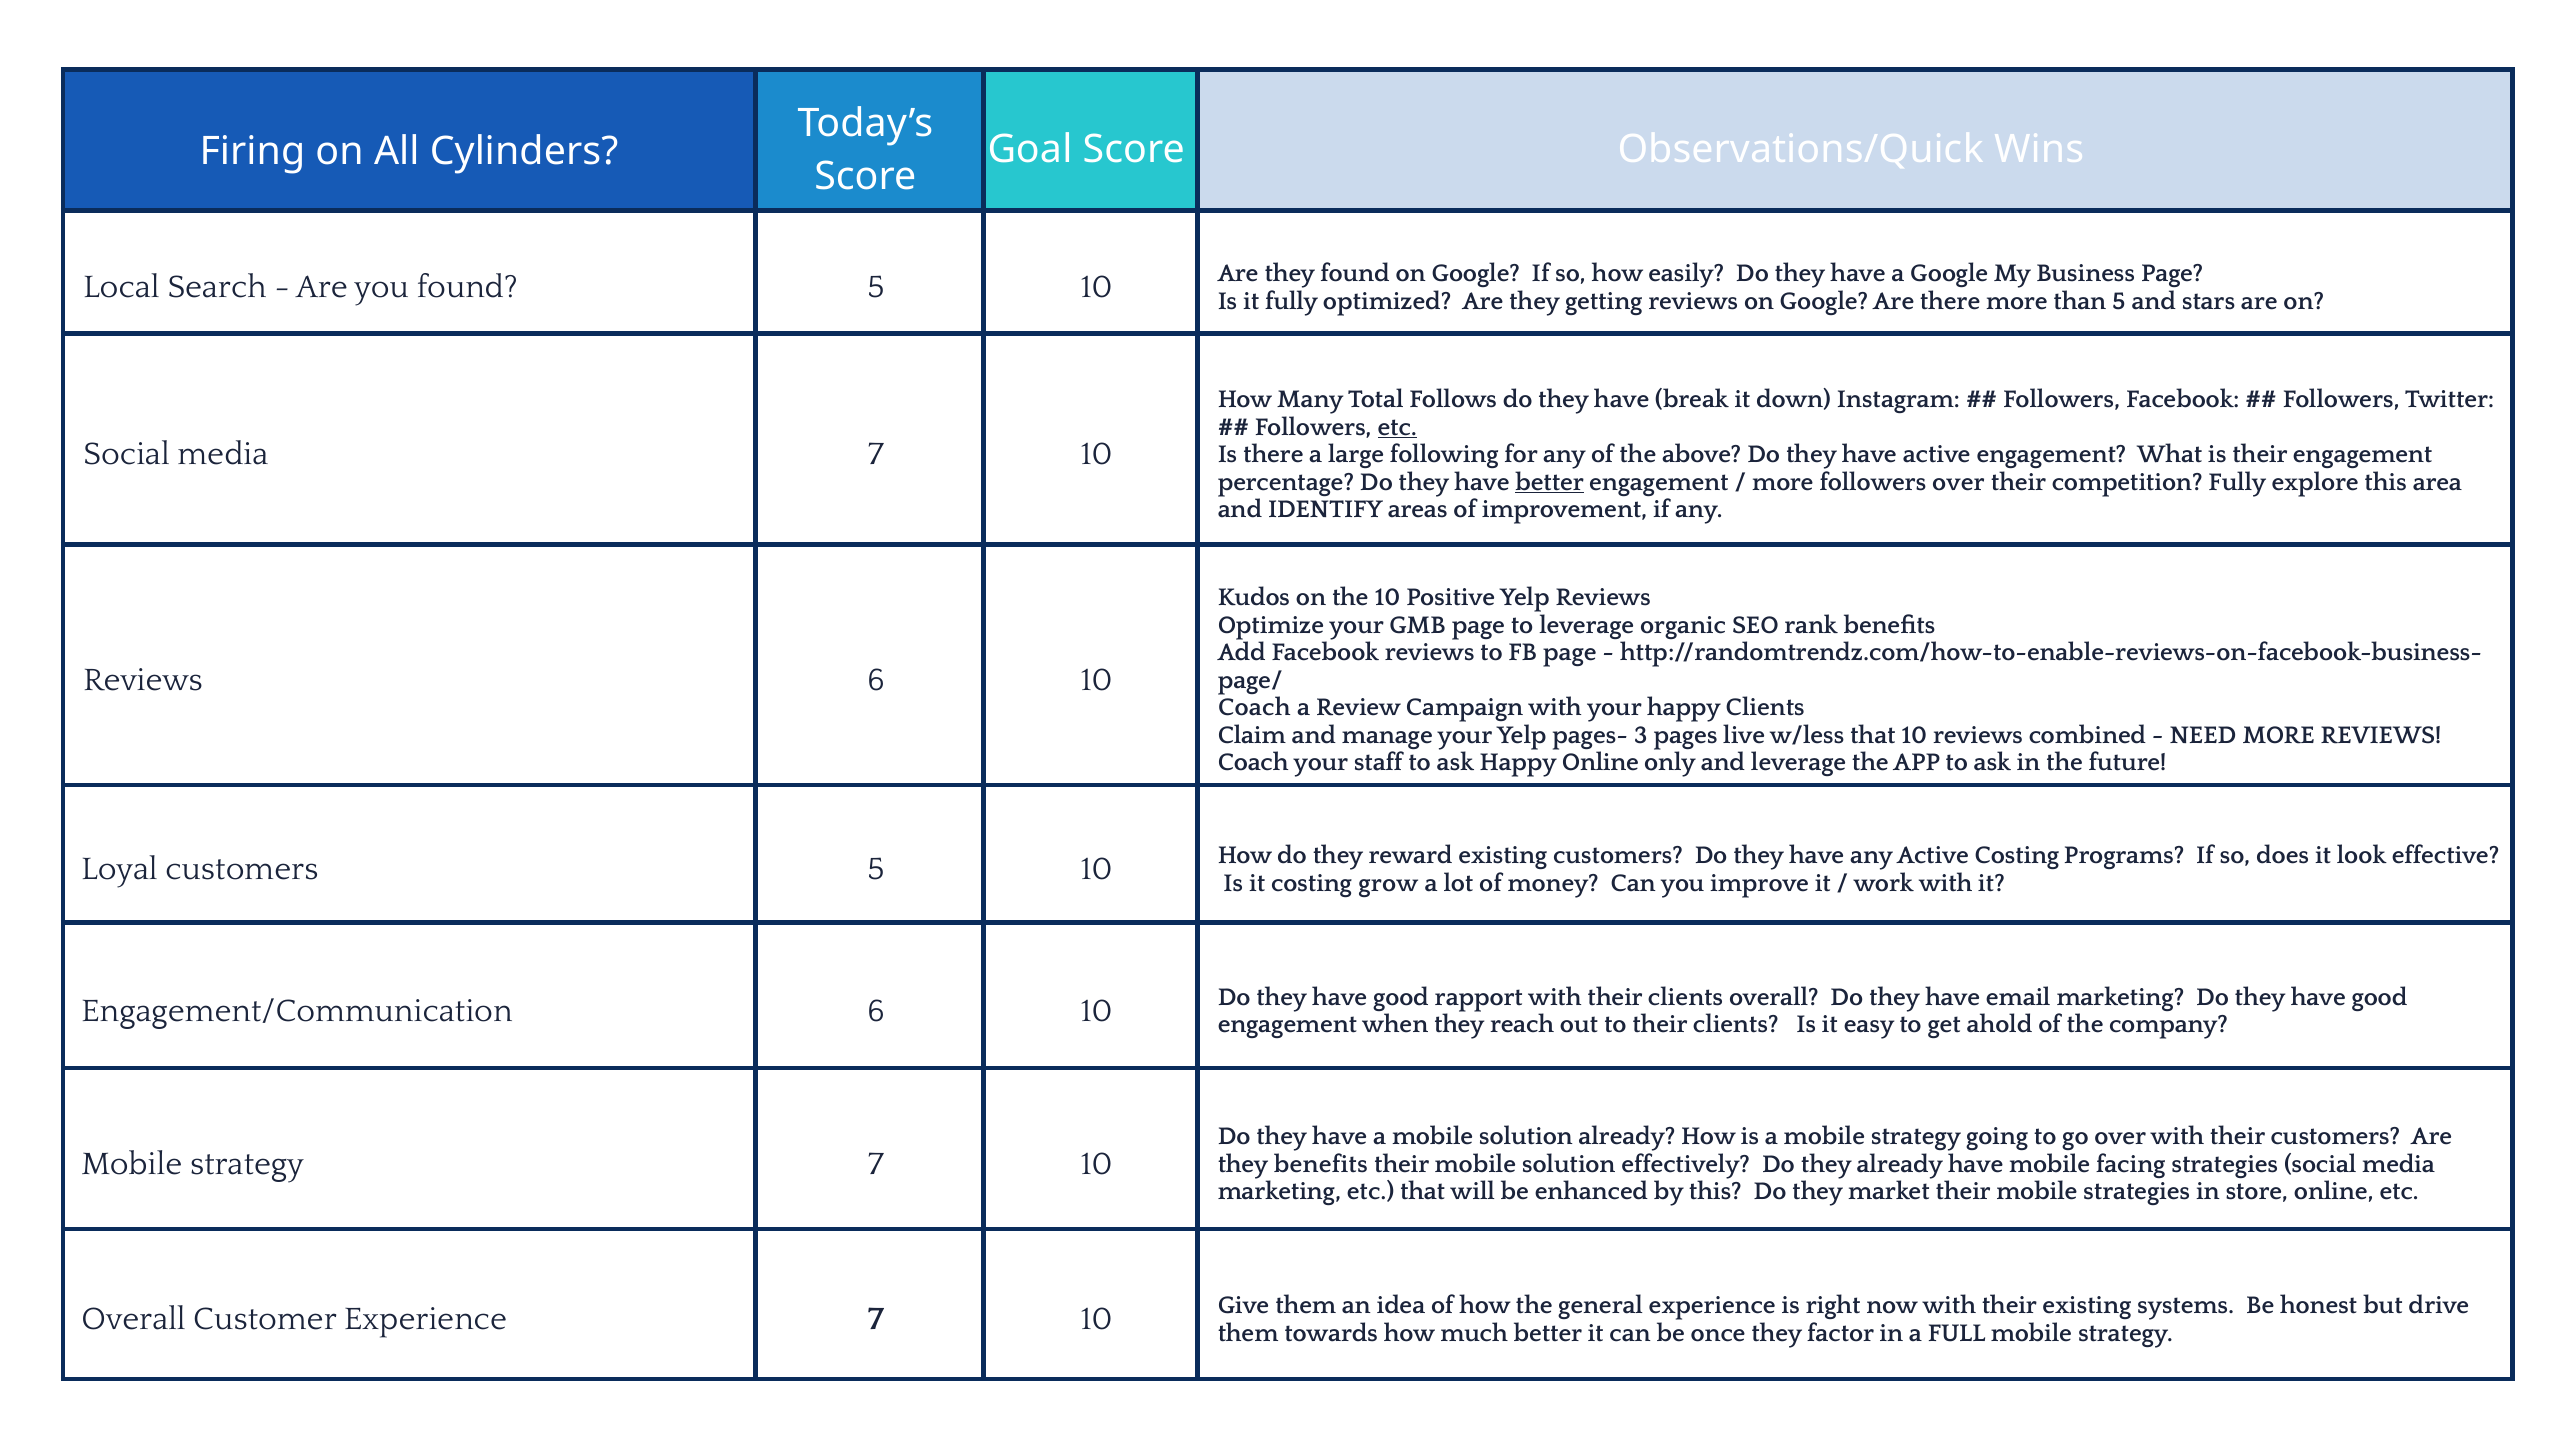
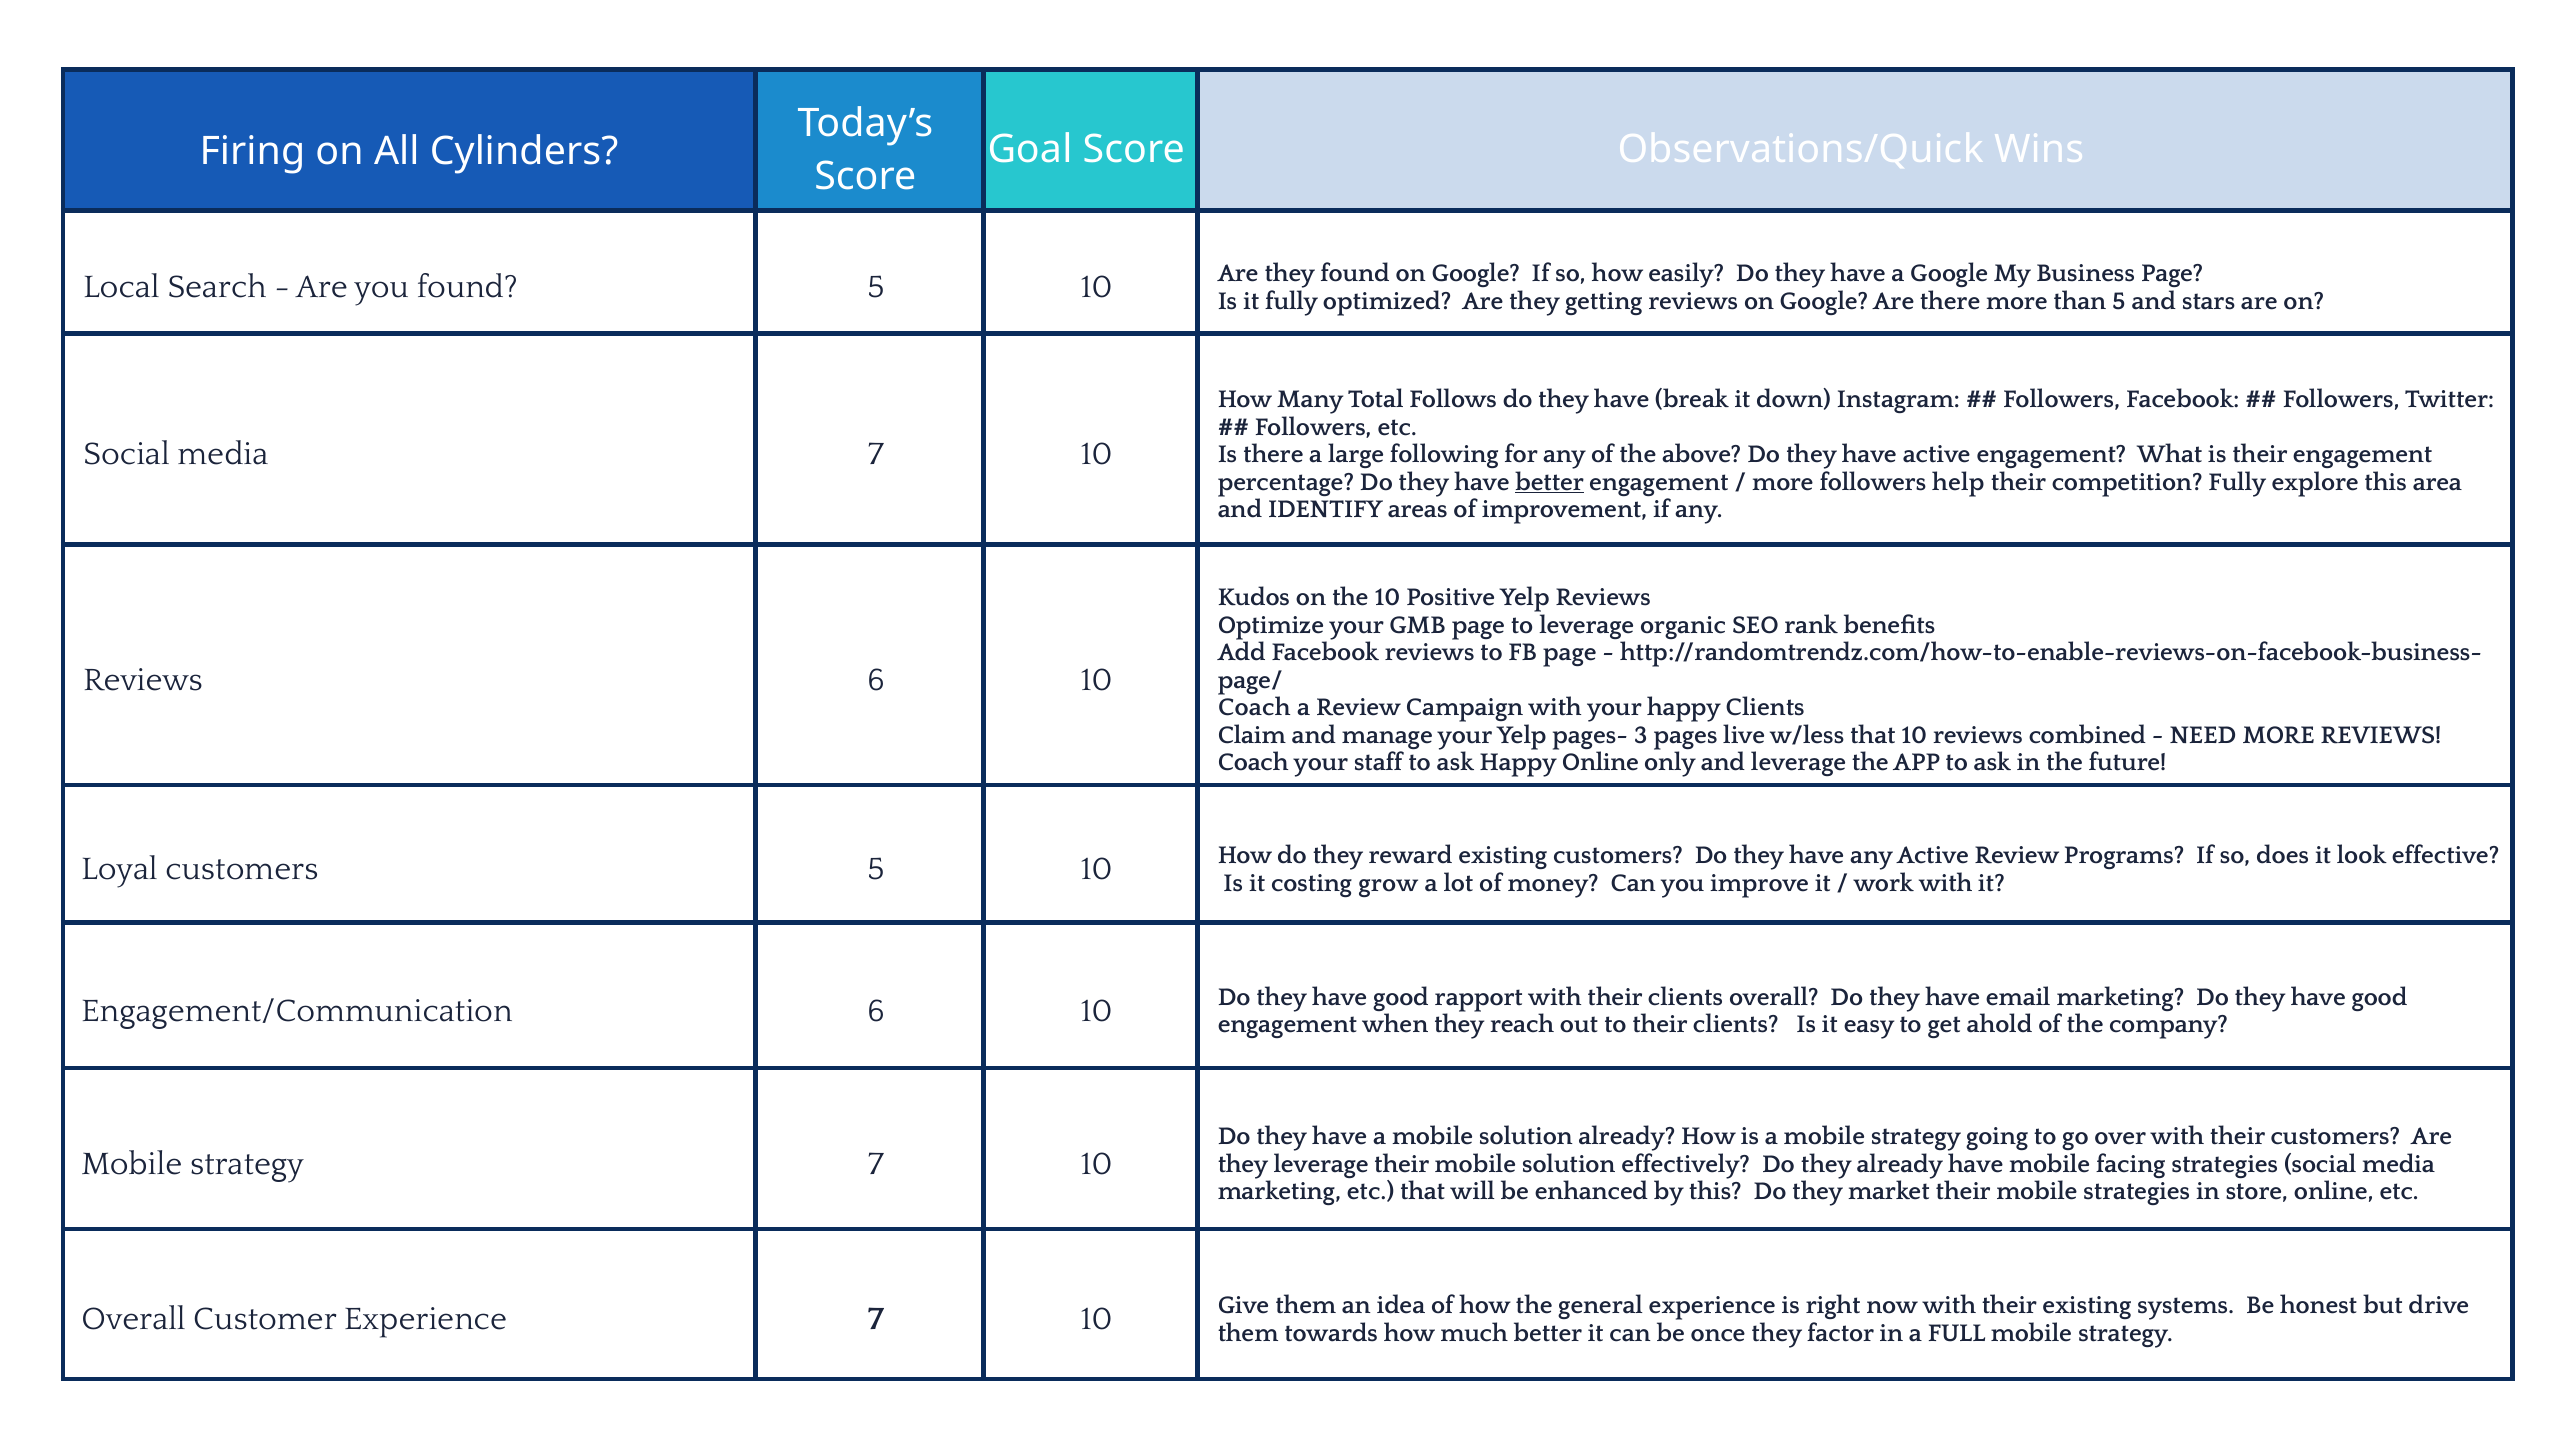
etc underline: present -> none (1397, 427)
followers over: over -> help (1958, 482)
Active Costing: Costing -> Review (2017, 856)
they benefits: benefits -> leverage (1321, 1164)
